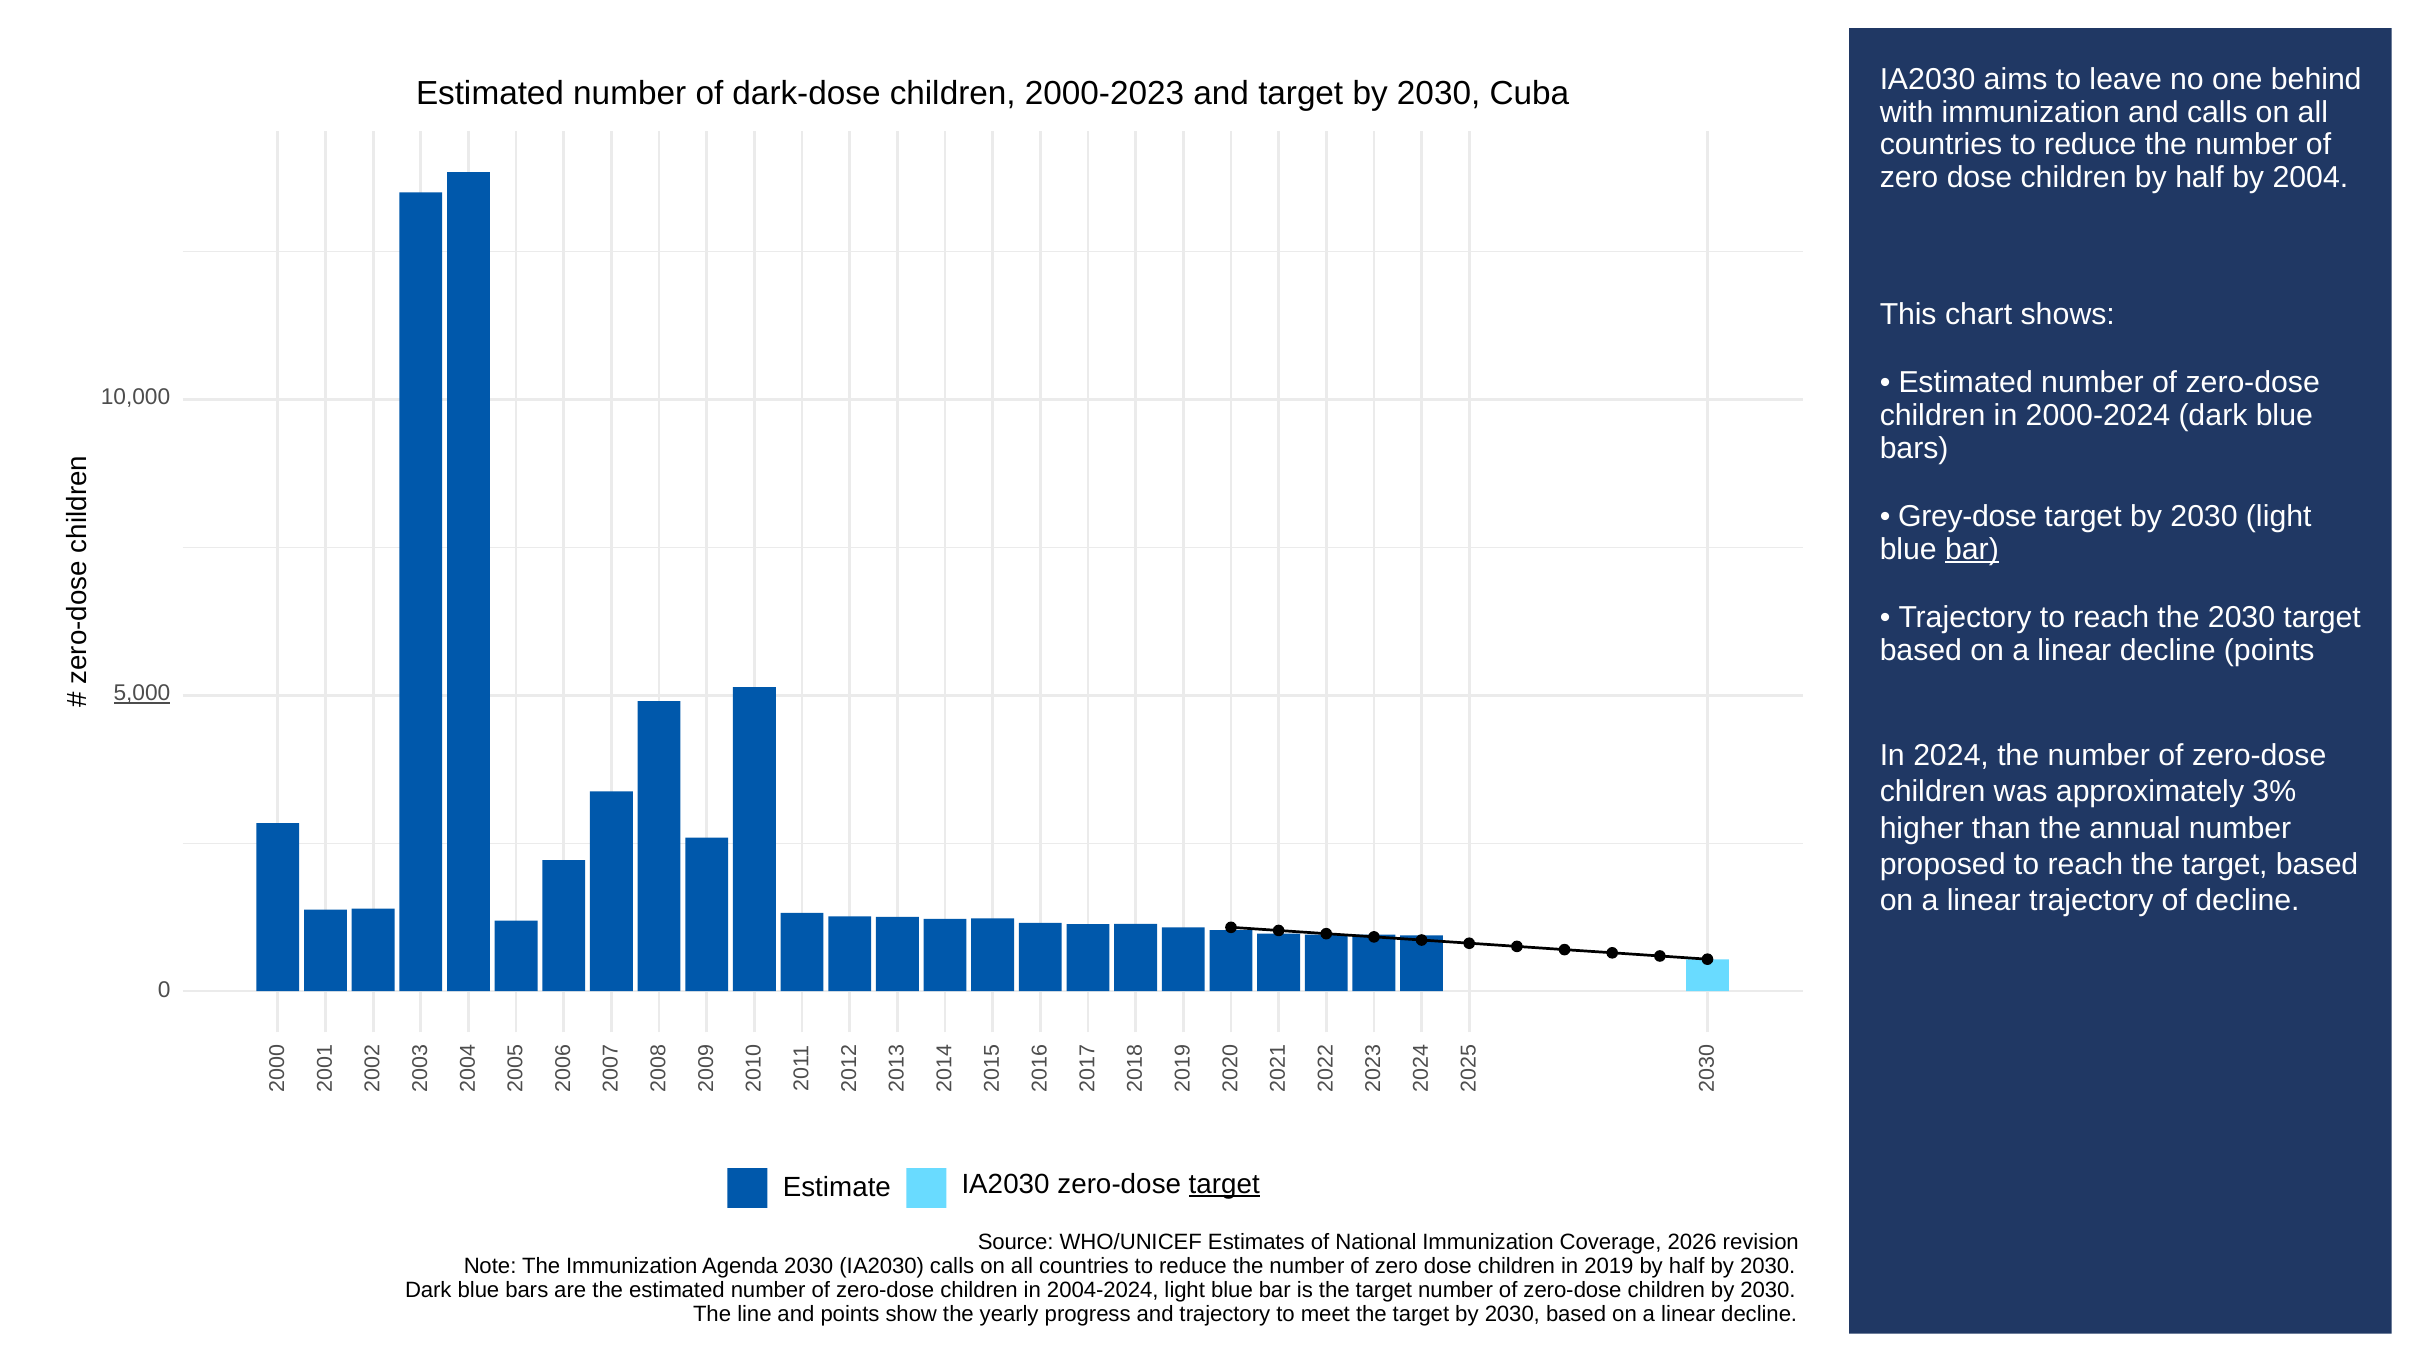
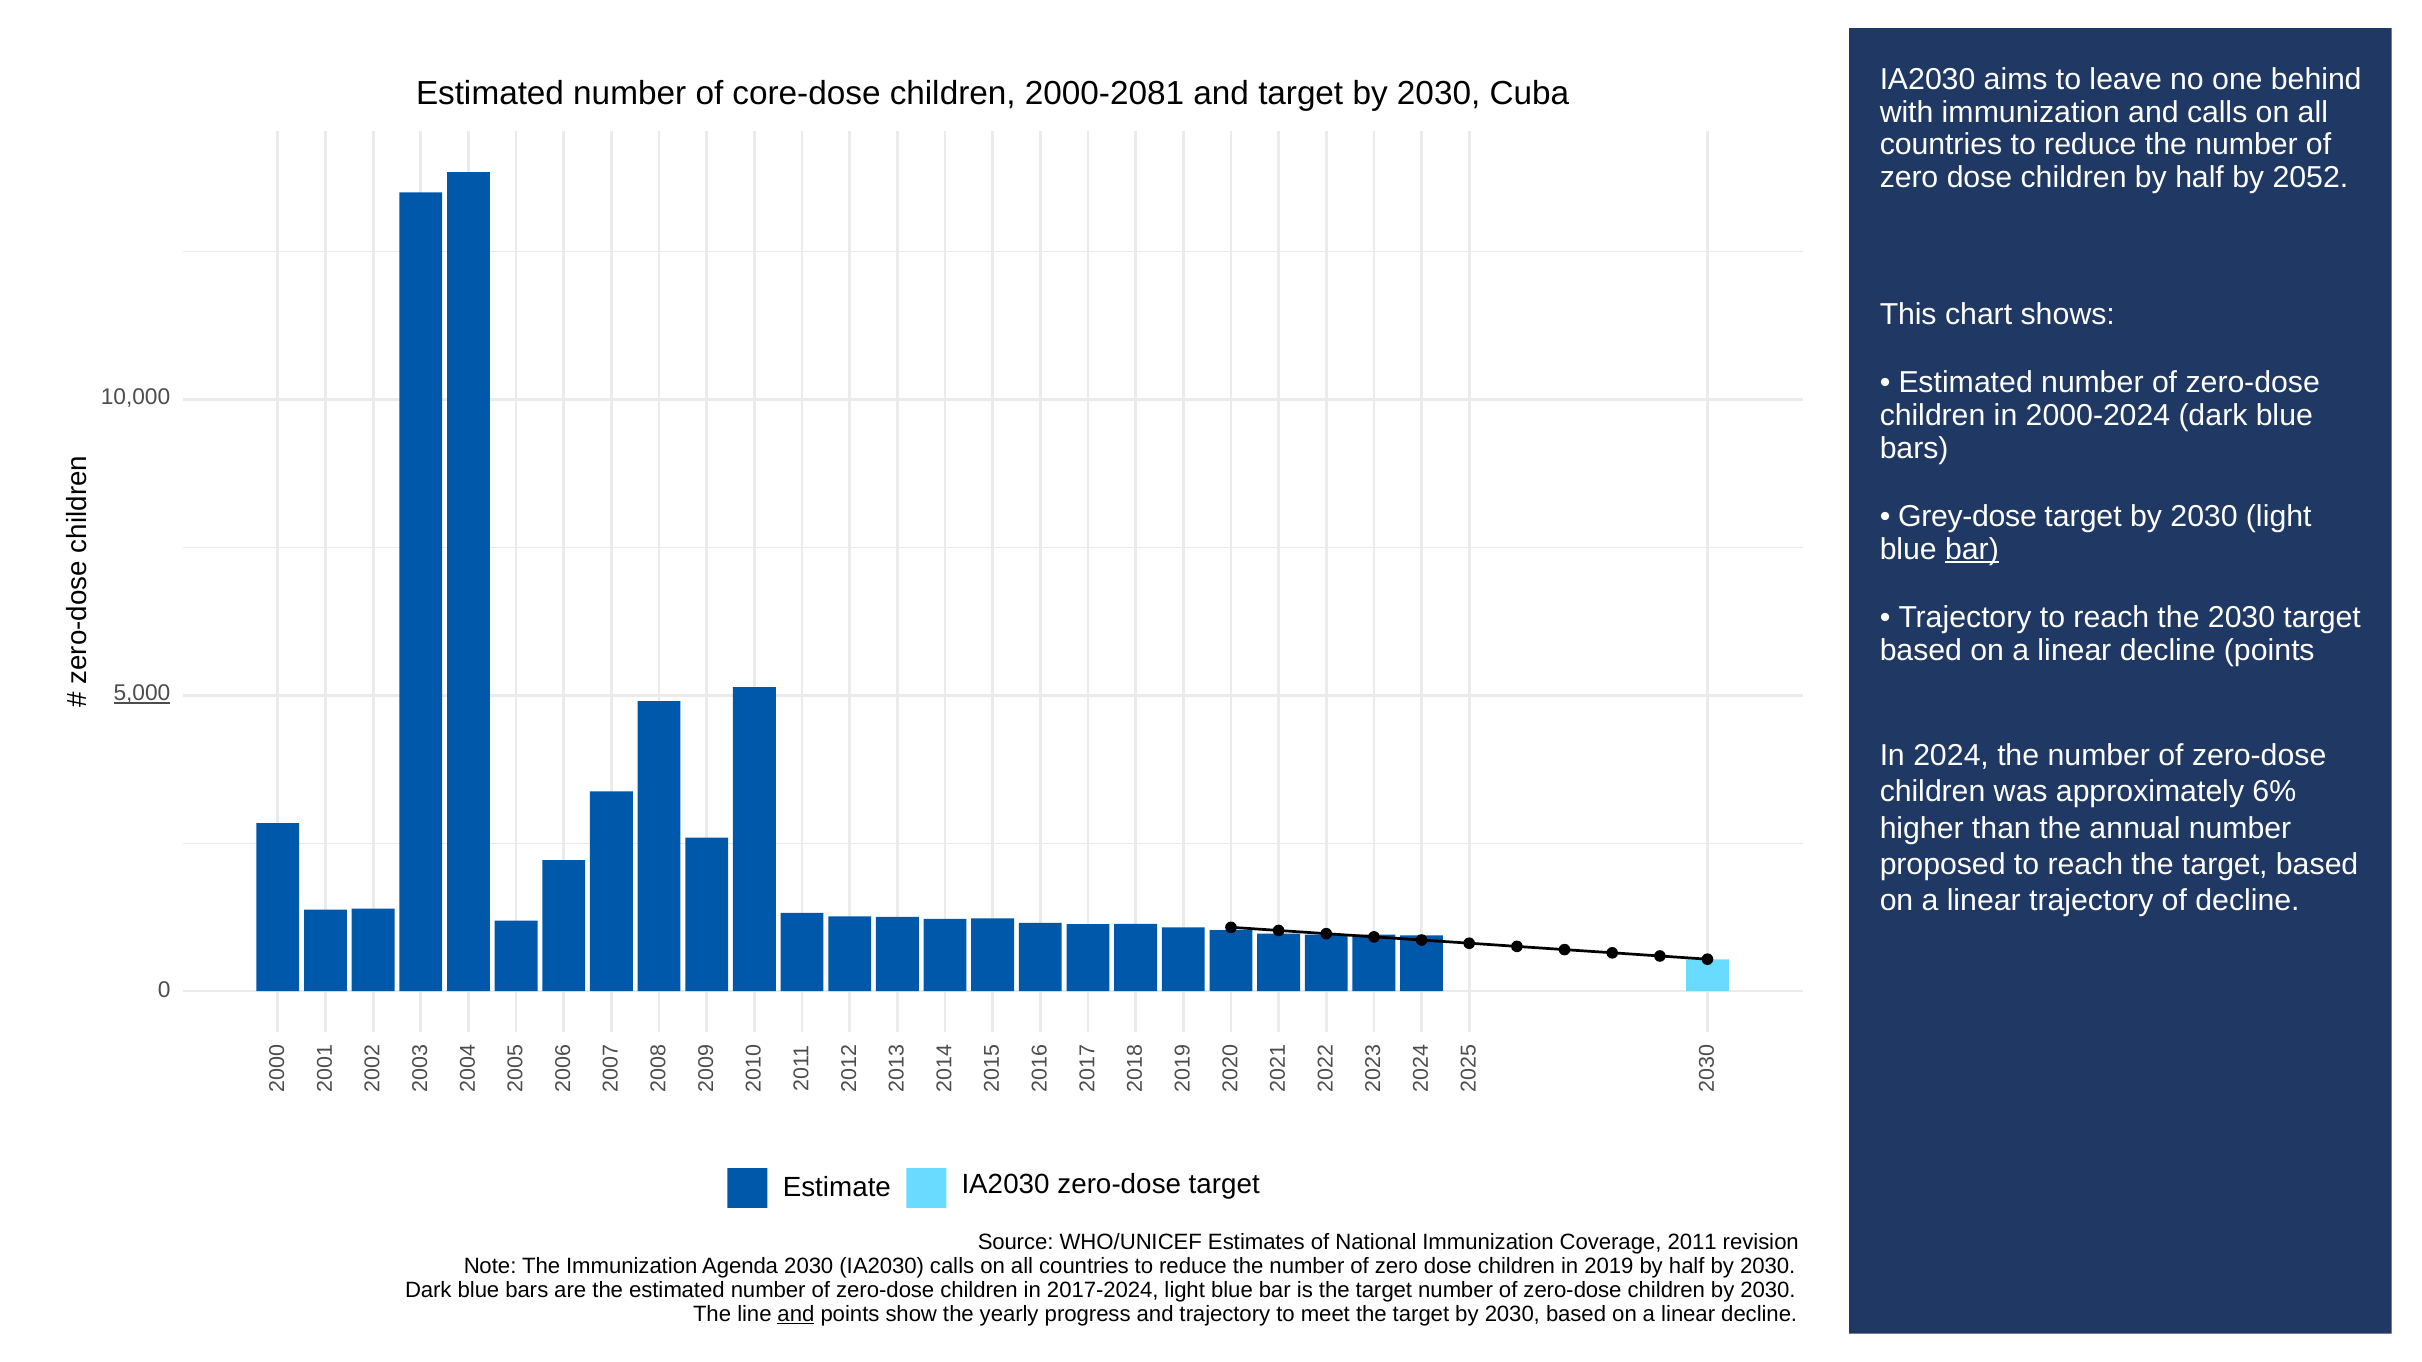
dark-dose: dark-dose -> core-dose (807, 94)
2000-2023: 2000-2023 -> 2000-2081 (1105, 94)
2004: 2004 -> 2052 (2310, 178)
3%: 3% -> 6% (2274, 792)
target underline: present -> none (1224, 1185)
2026: 2026 -> 2011 (1692, 1243)
2004-2024: 2004-2024 -> 2017-2024 (1103, 1291)
and underline: none -> present (796, 1315)
